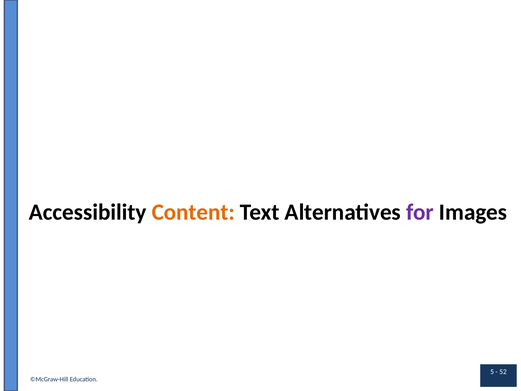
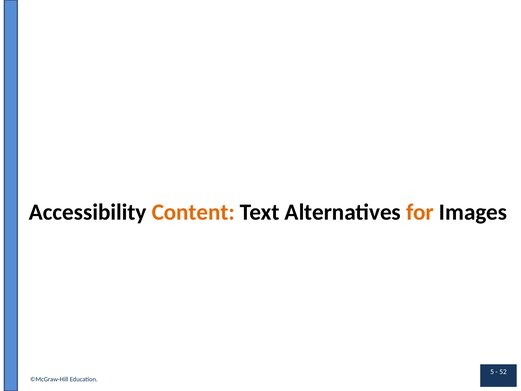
for colour: purple -> orange (420, 212)
